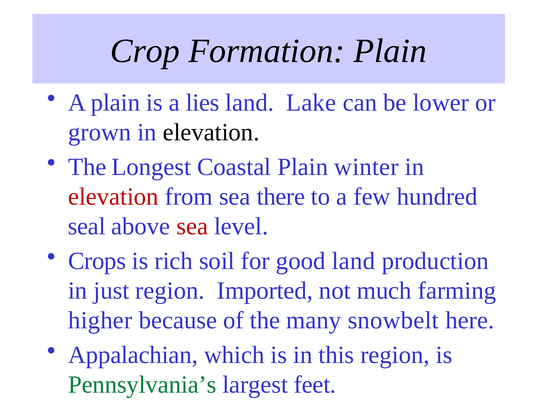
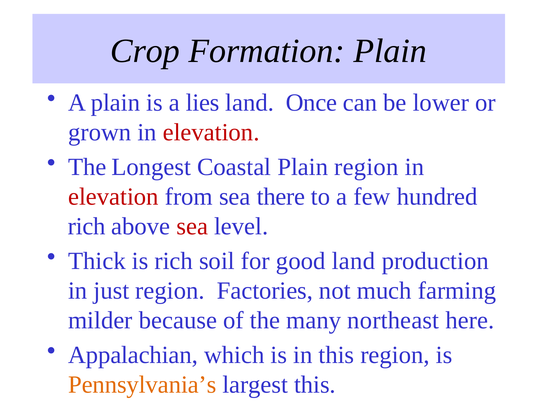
Lake: Lake -> Once (311, 103)
elevation colour: black -> red (211, 132)
Plain winter: winter -> region (366, 167)
seal: seal -> rich (87, 226)
Crops: Crops -> Thick (97, 261)
Imported: Imported -> Factories (265, 291)
higher: higher -> milder (100, 320)
snowbelt: snowbelt -> northeast (393, 320)
Pennsylvania’s colour: green -> orange (142, 385)
largest feet: feet -> this (315, 385)
